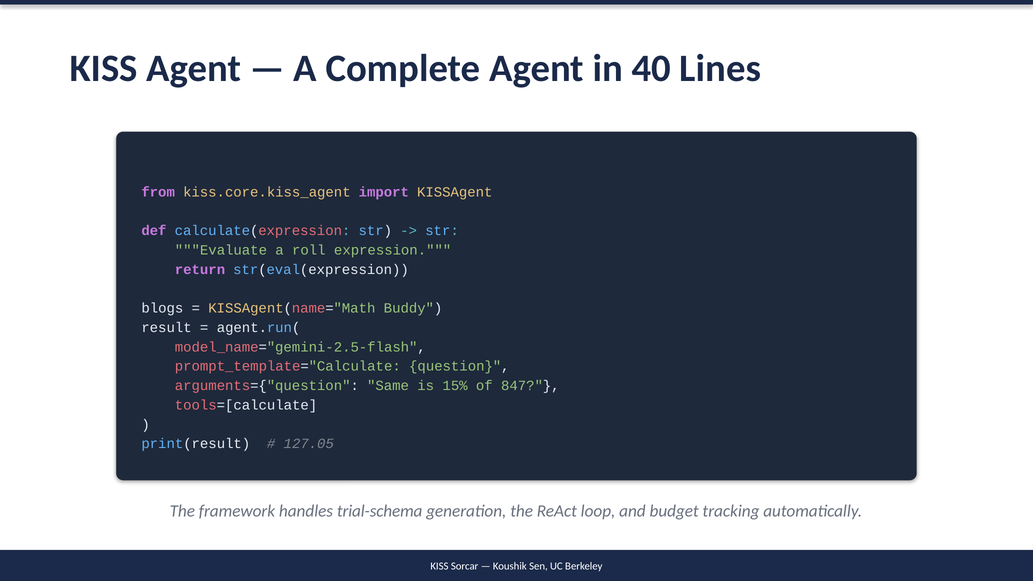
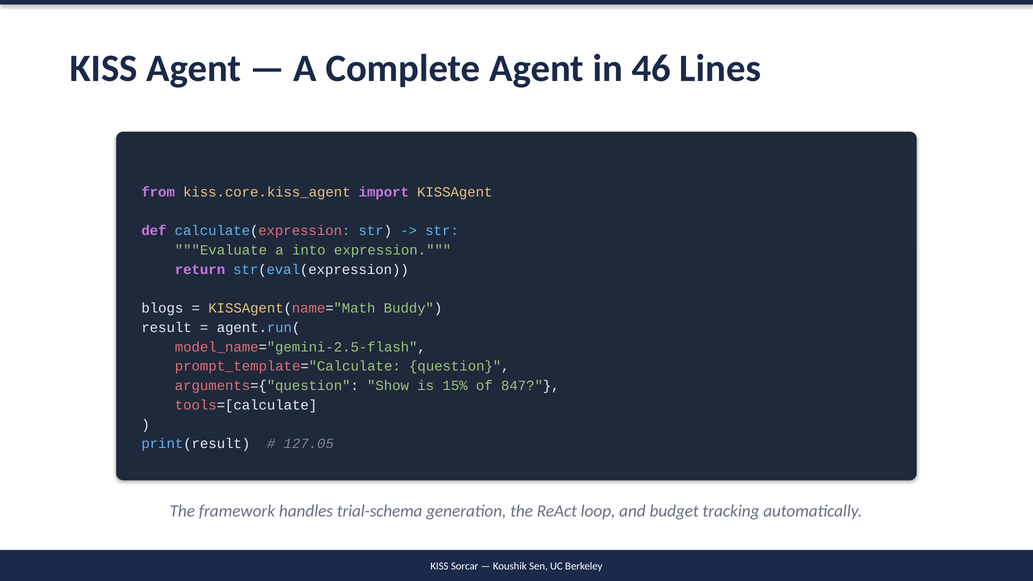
40: 40 -> 46 (651, 68)
roll: roll -> into (309, 250)
Same: Same -> Show (388, 386)
